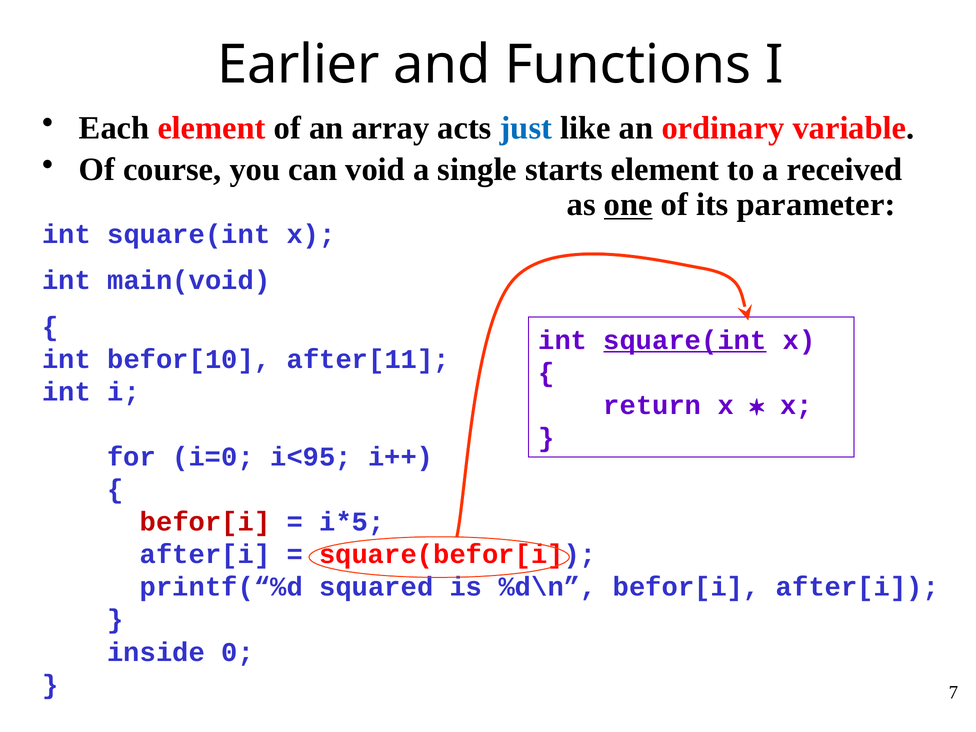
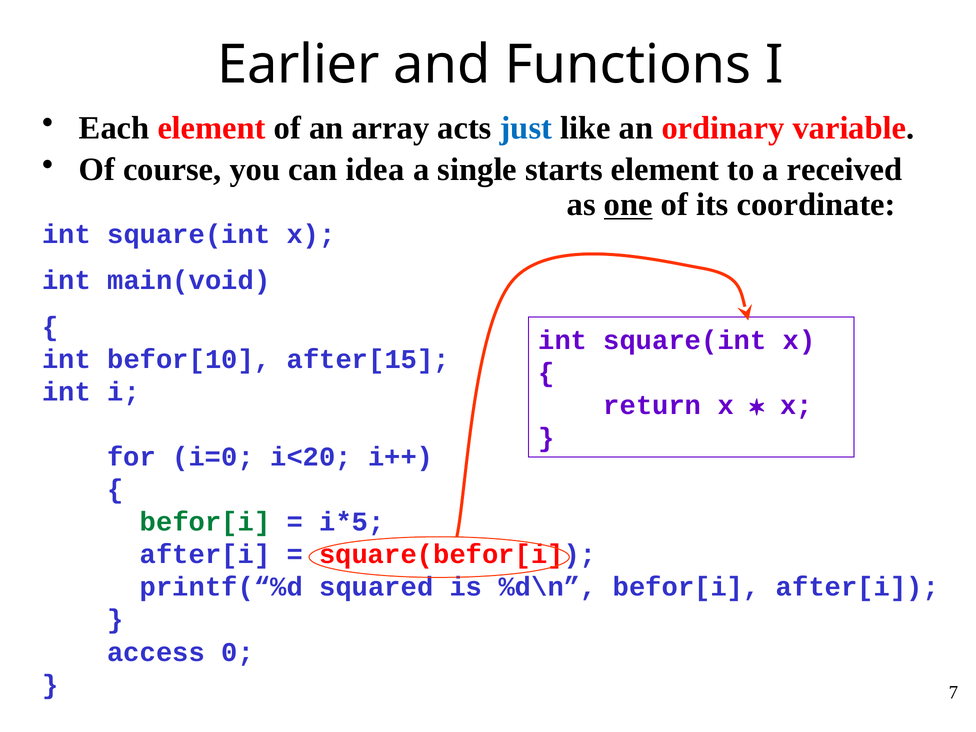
void: void -> idea (375, 170)
parameter: parameter -> coordinate (816, 205)
square(int underline: present -> none (685, 340)
after[11: after[11 -> after[15 (368, 359)
i<95: i<95 -> i<20 (311, 457)
befor[i colour: red -> green (205, 522)
inside: inside -> access (156, 652)
